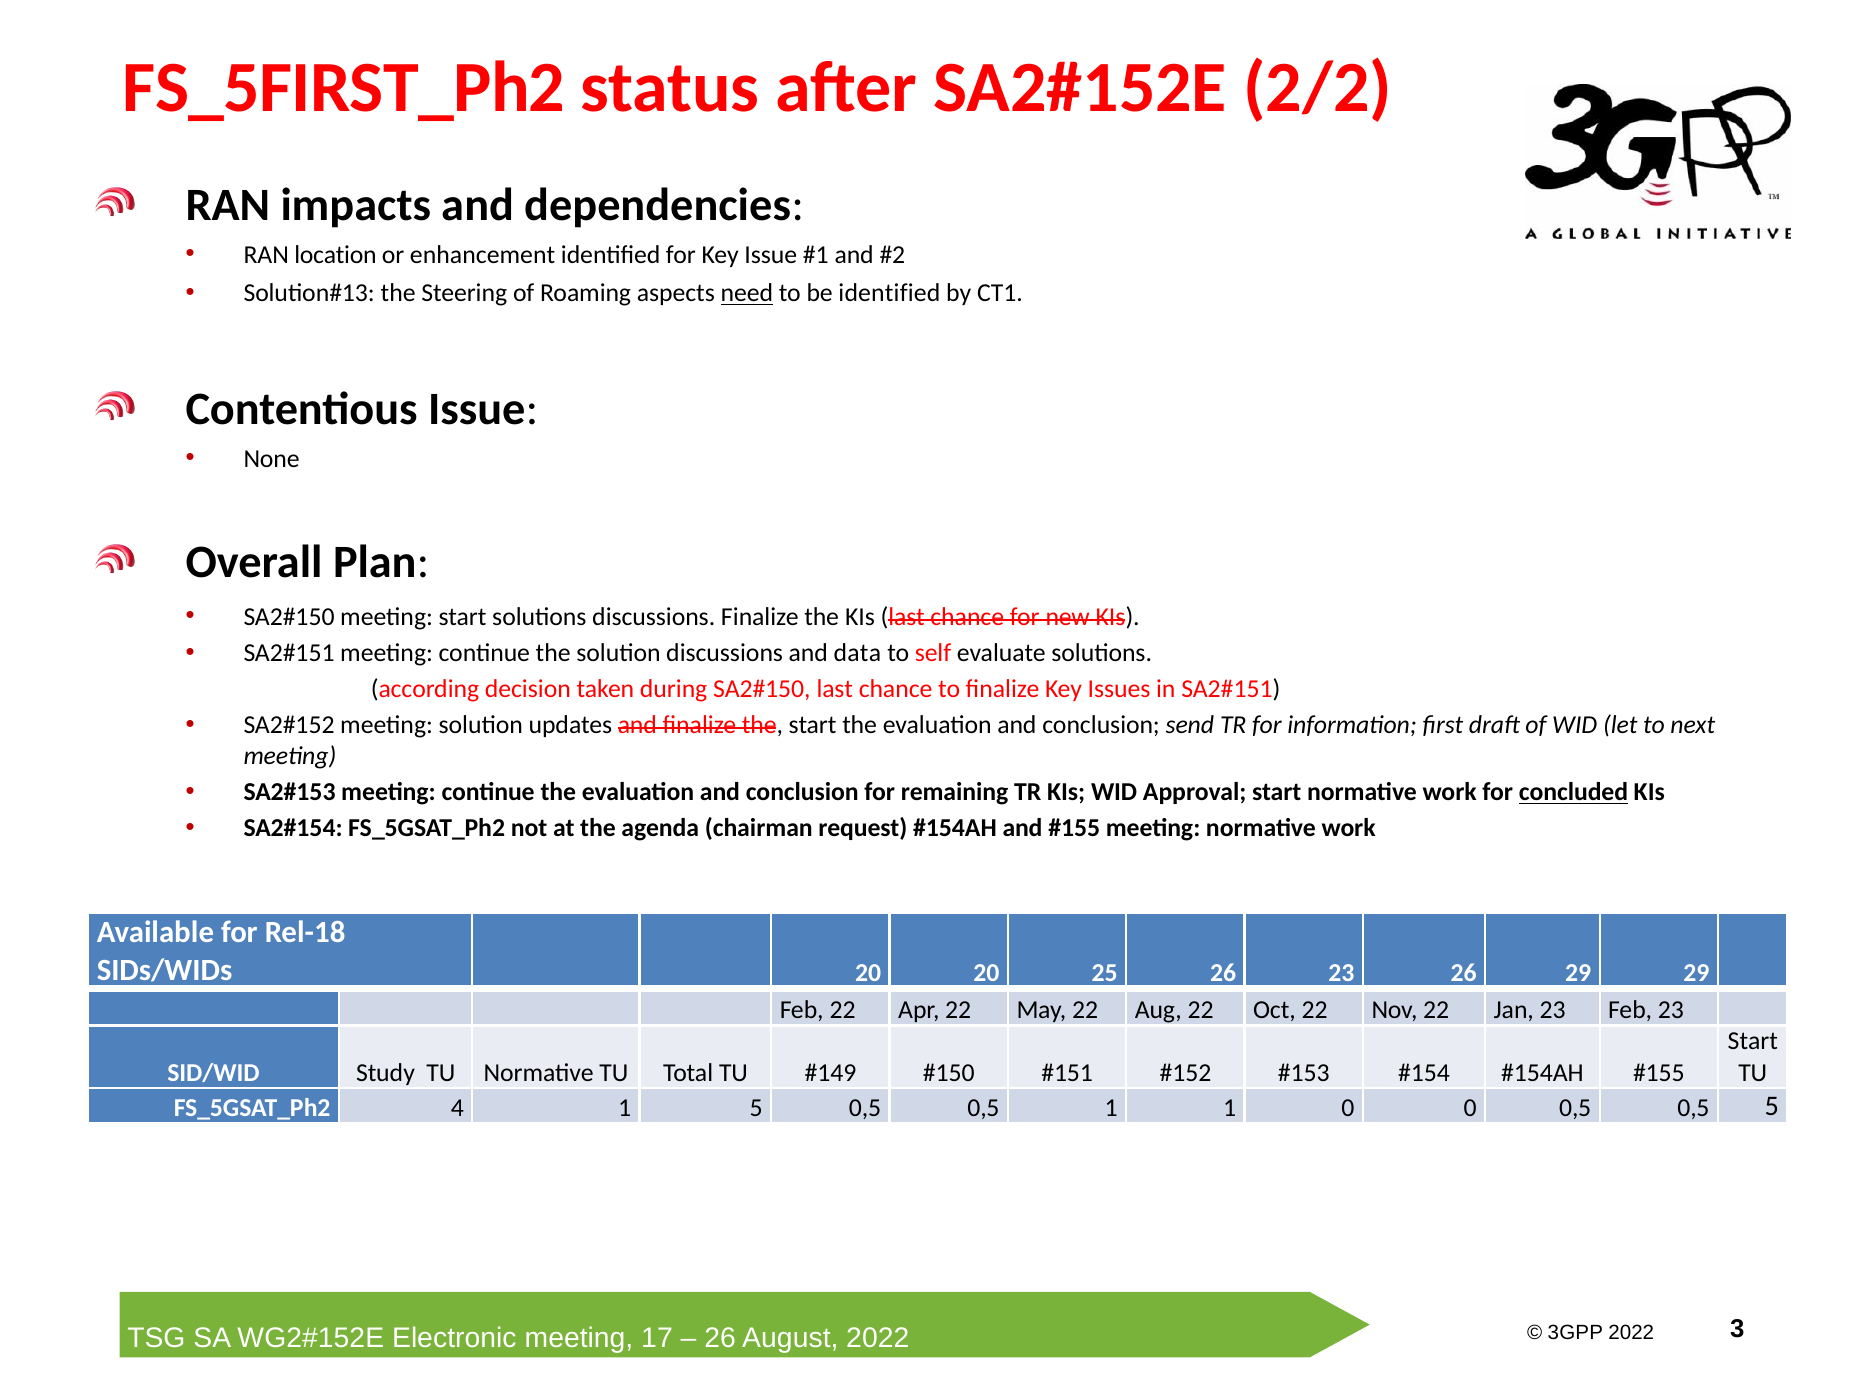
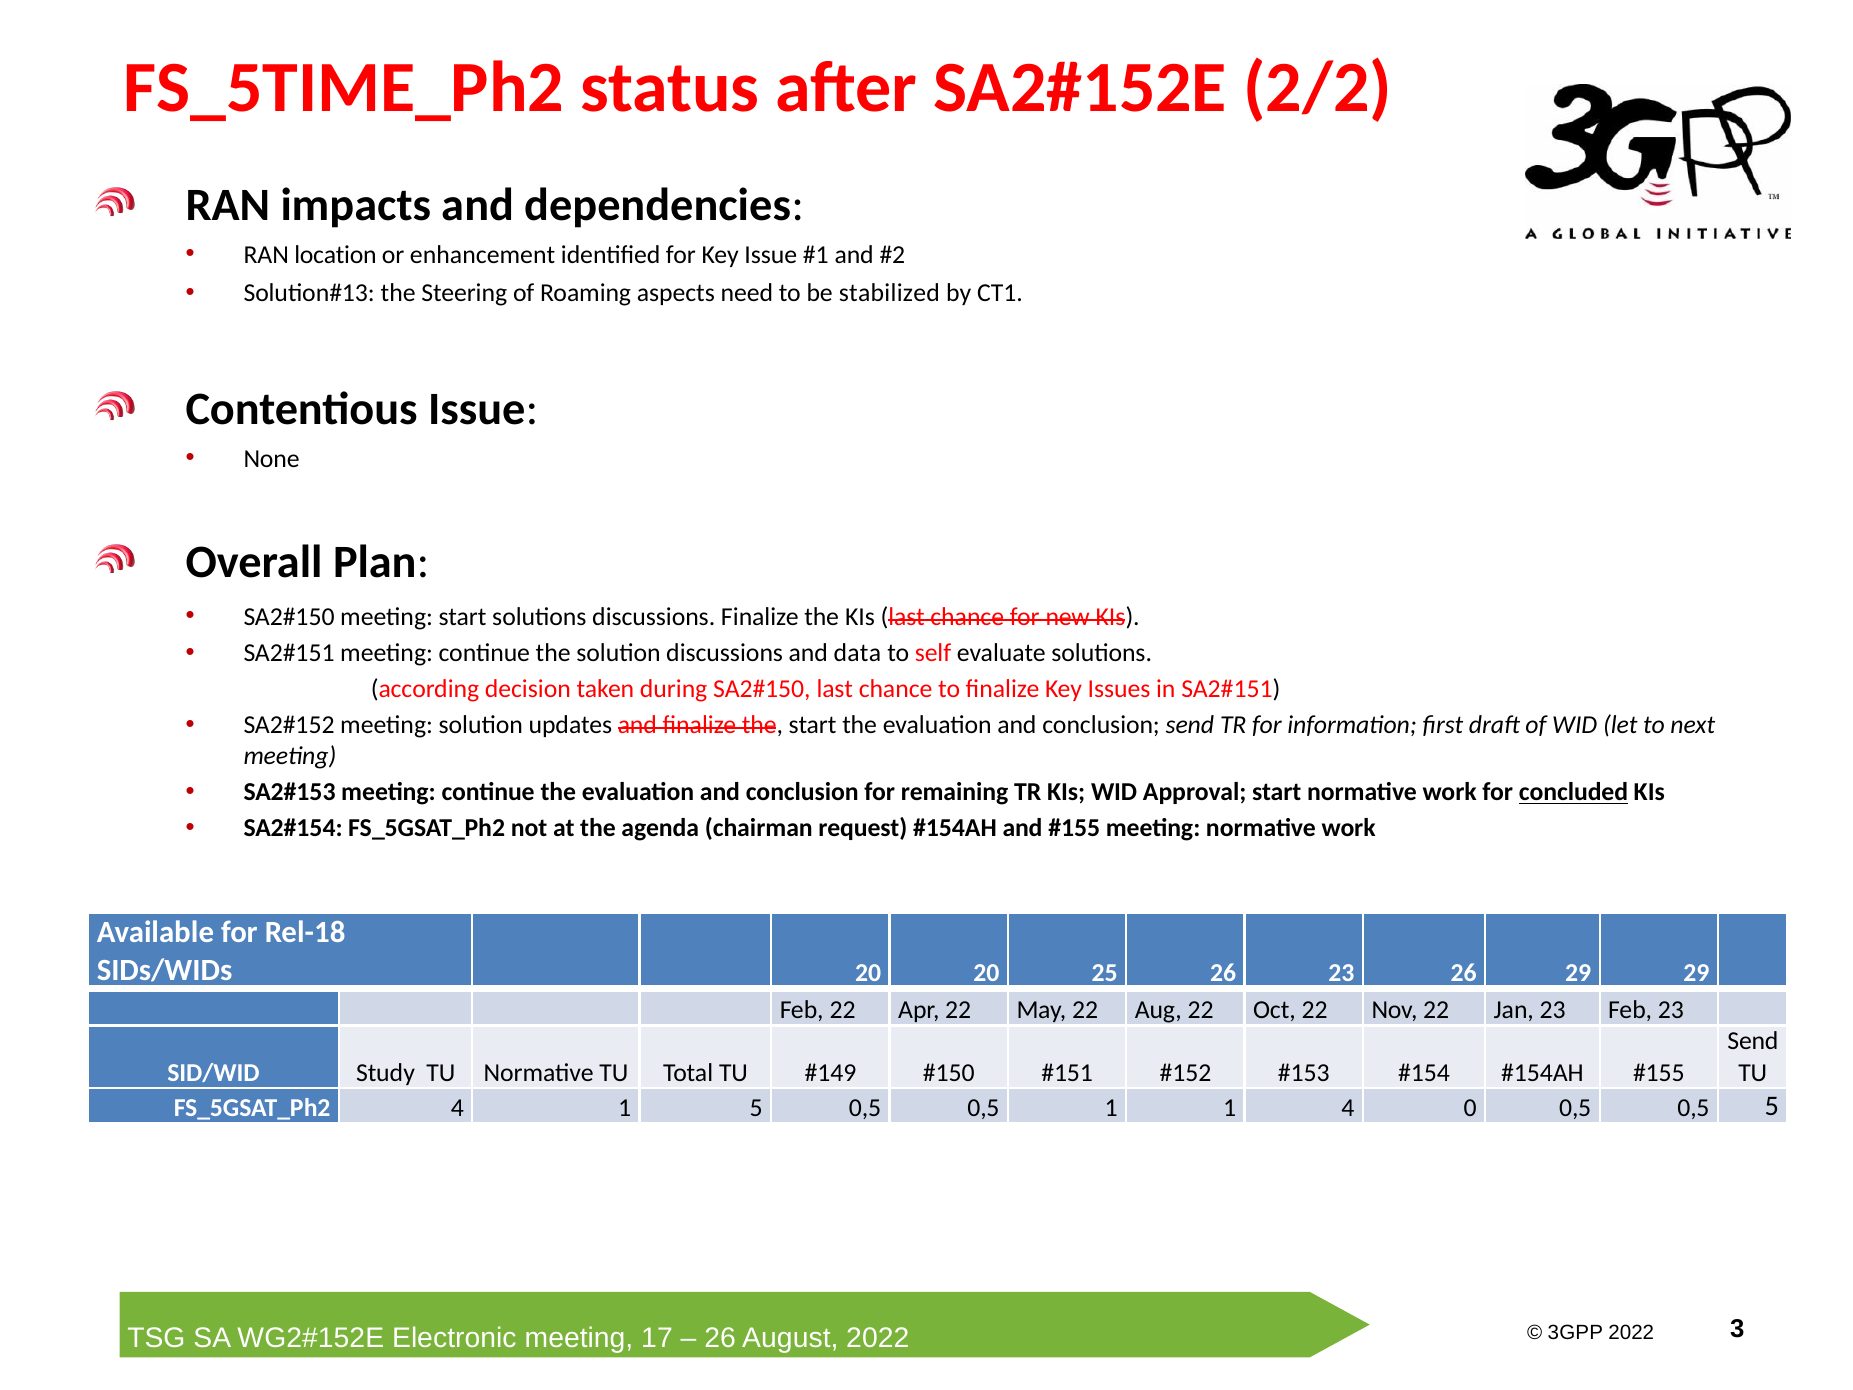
FS_5FIRST_Ph2: FS_5FIRST_Ph2 -> FS_5TIME_Ph2 (344, 87)
need underline: present -> none (747, 293)
be identified: identified -> stabilized (889, 293)
Start: Start -> Send (1753, 1041)
1 0: 0 -> 4 (1348, 1107)
